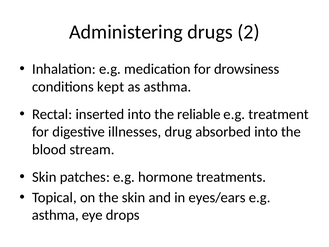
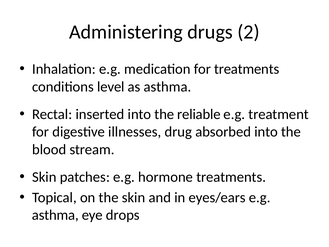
for drowsiness: drowsiness -> treatments (247, 69)
kept: kept -> level (111, 87)
